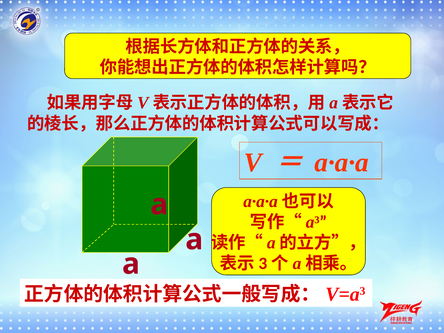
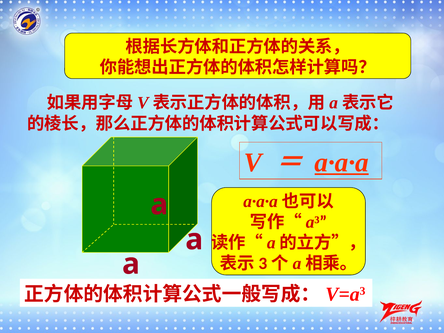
a·a·a underline: none -> present (342, 162)
